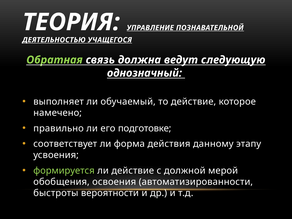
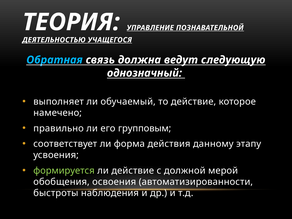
Обратная colour: light green -> light blue (54, 60)
подготовке: подготовке -> групповым (145, 128)
вероятности: вероятности -> наблюдения (110, 193)
